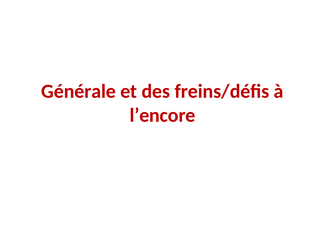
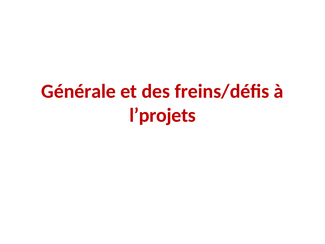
l’encore: l’encore -> l’projets (163, 115)
